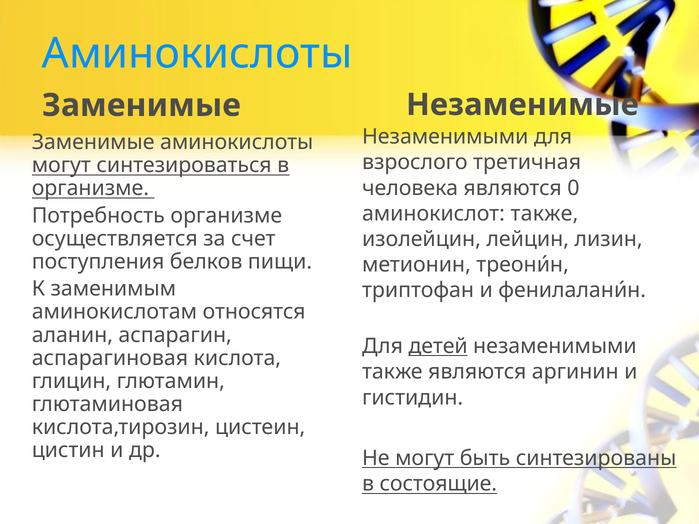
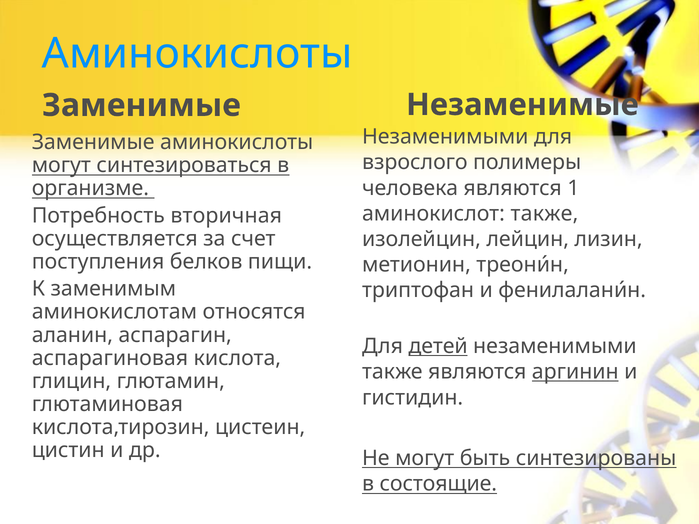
третичная: третичная -> полимеры (527, 162)
0: 0 -> 1 (573, 188)
Потребность организме: организме -> вторичная (226, 216)
аргинин underline: none -> present (575, 372)
